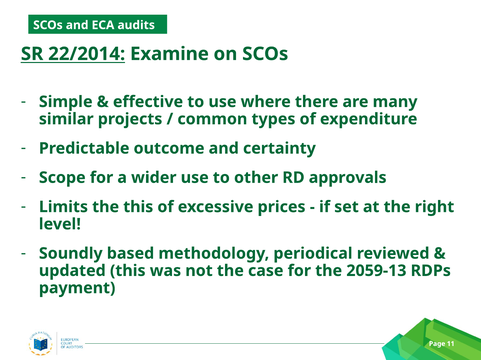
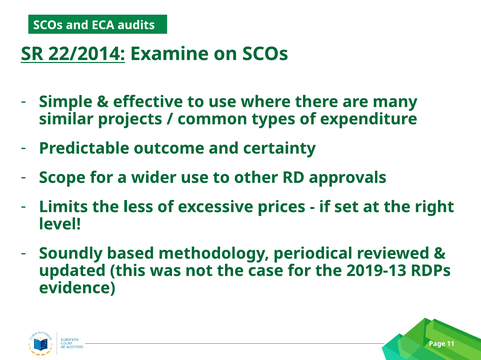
the this: this -> less (138, 207)
2059-13: 2059-13 -> 2019-13 (376, 271)
payment: payment -> evidence (77, 289)
